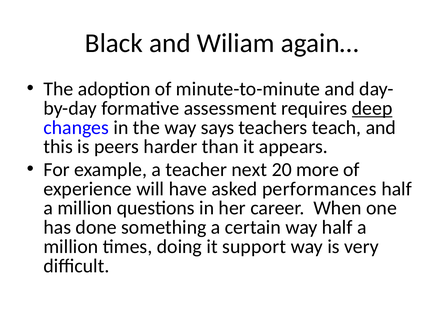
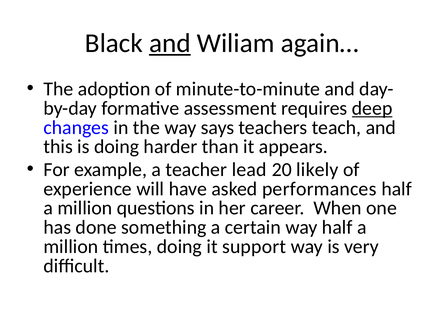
and underline: none -> present (170, 43)
is peers: peers -> doing (117, 147)
next: next -> lead (249, 170)
more: more -> likely (317, 170)
